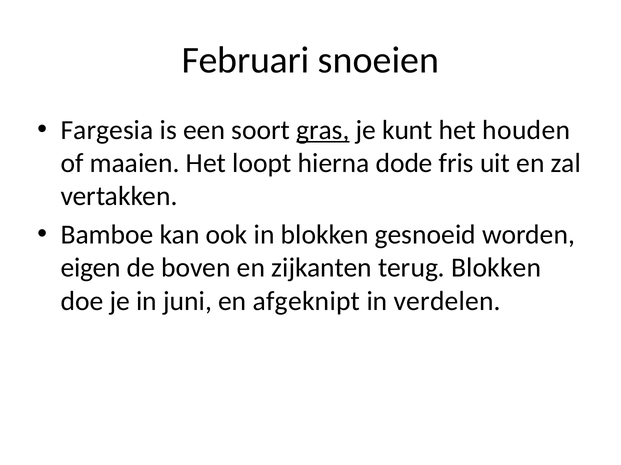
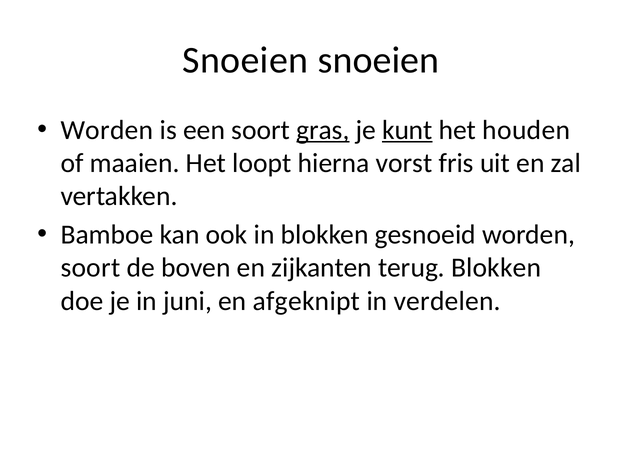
Februari: Februari -> Snoeien (245, 60)
Fargesia: Fargesia -> Worden (107, 130)
kunt underline: none -> present (407, 130)
dode: dode -> vorst (404, 163)
eigen: eigen -> soort (90, 268)
